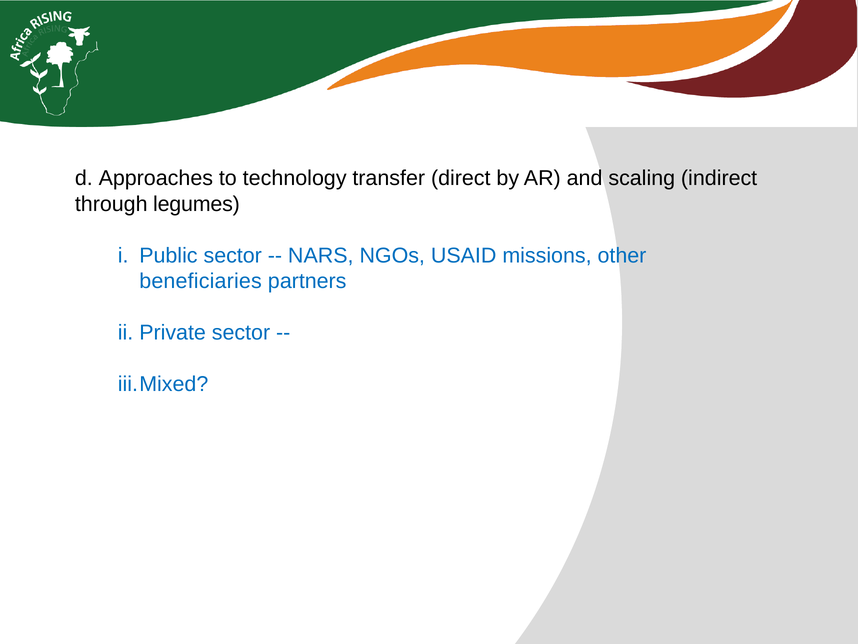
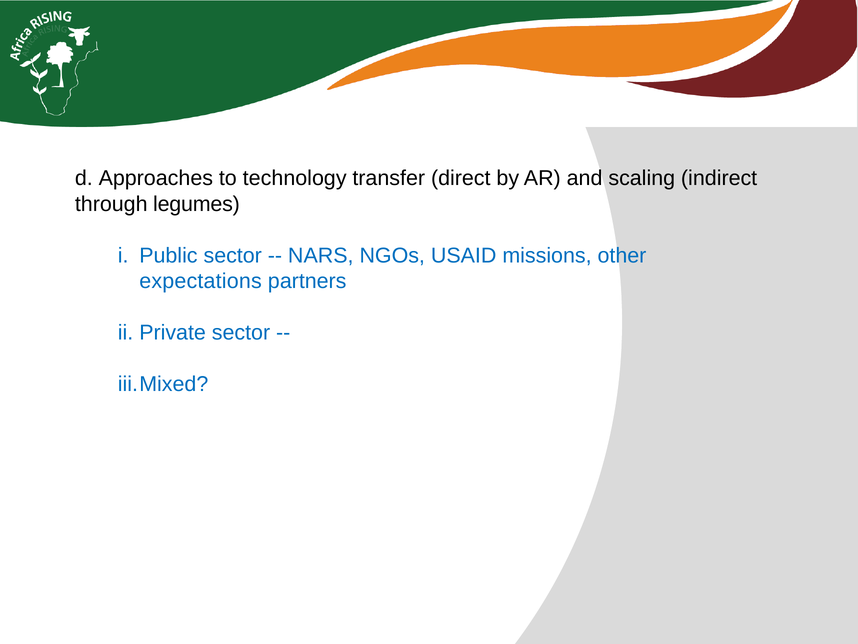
beneficiaries: beneficiaries -> expectations (201, 281)
